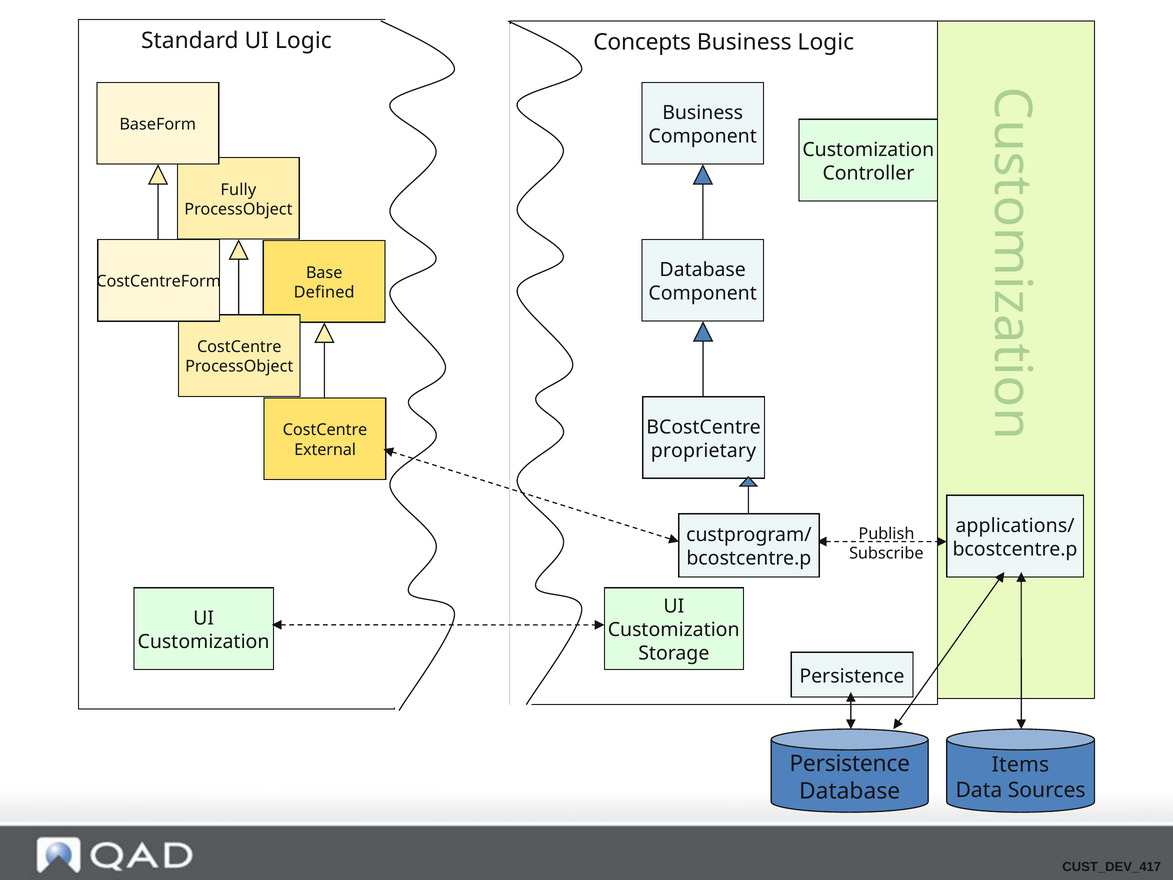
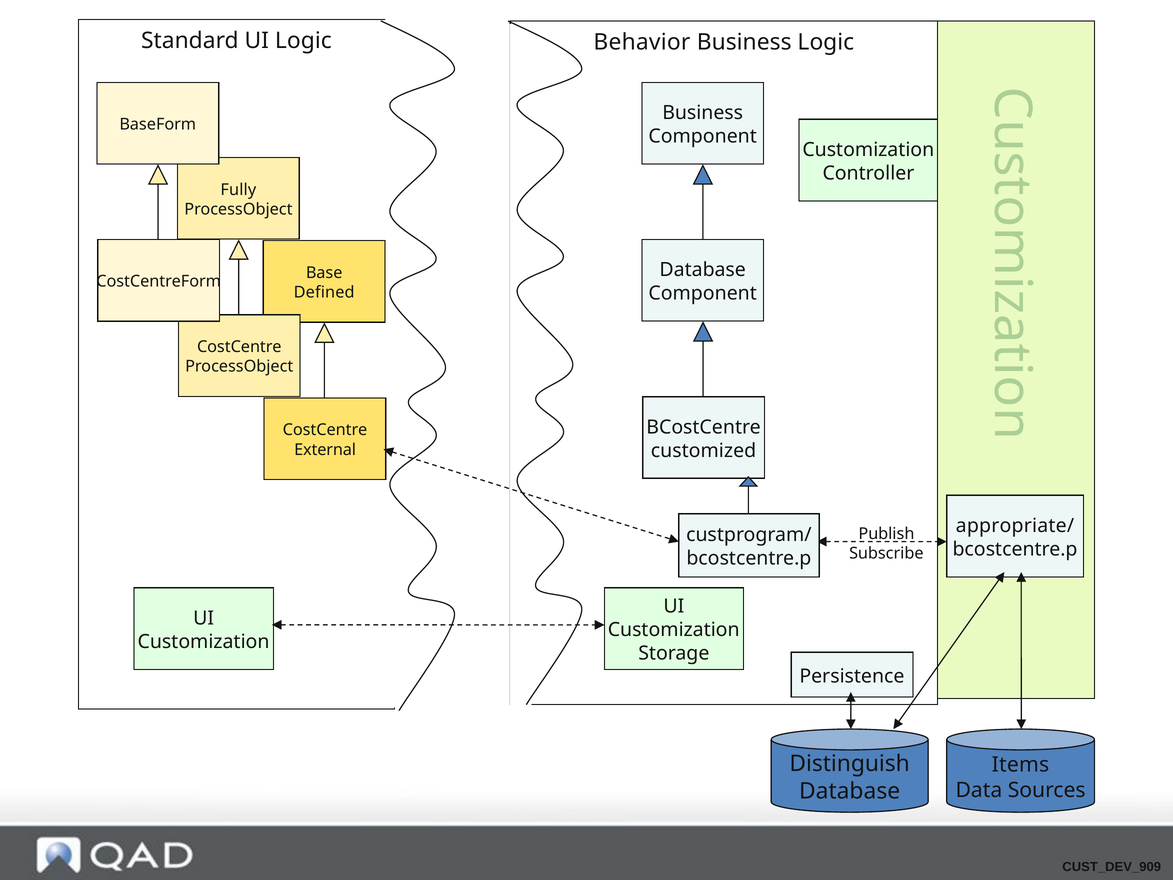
Concepts: Concepts -> Behavior (642, 42)
proprietary: proprietary -> customized (703, 450)
applications/: applications/ -> appropriate/ (1015, 526)
Persistence: Persistence -> Distinguish (850, 764)
CUST_DEV_417: CUST_DEV_417 -> CUST_DEV_909 (1112, 867)
